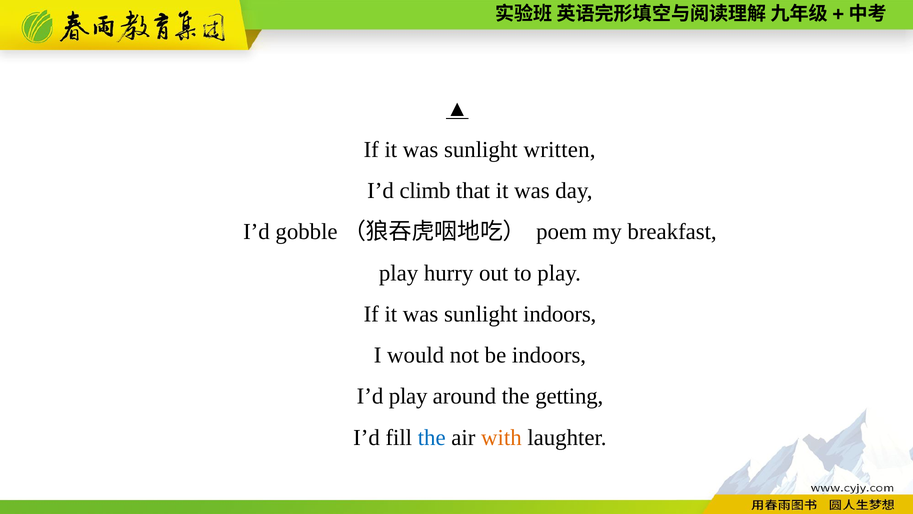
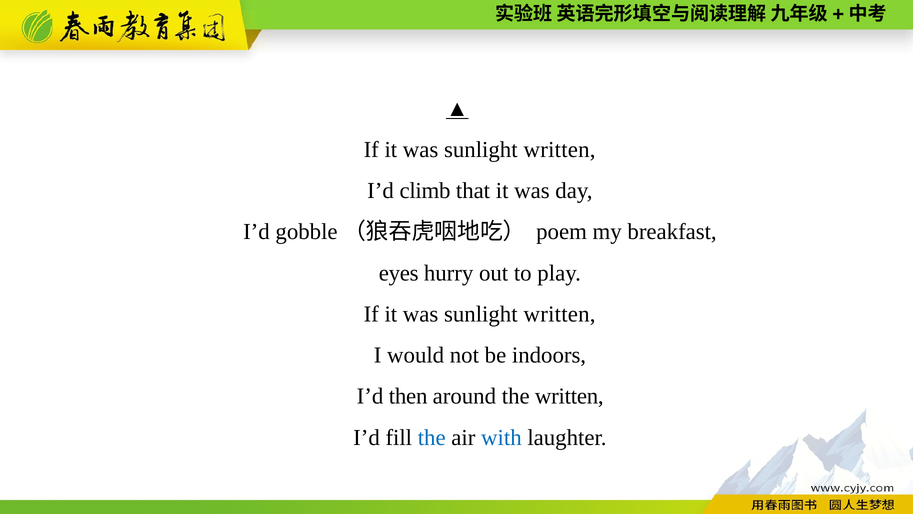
play: play -> eyes (399, 273)
indoors: indoors -> written (560, 314)
I’d play: play -> then (408, 396)
the getting: getting -> written (569, 396)
with colour: orange -> blue (501, 437)
